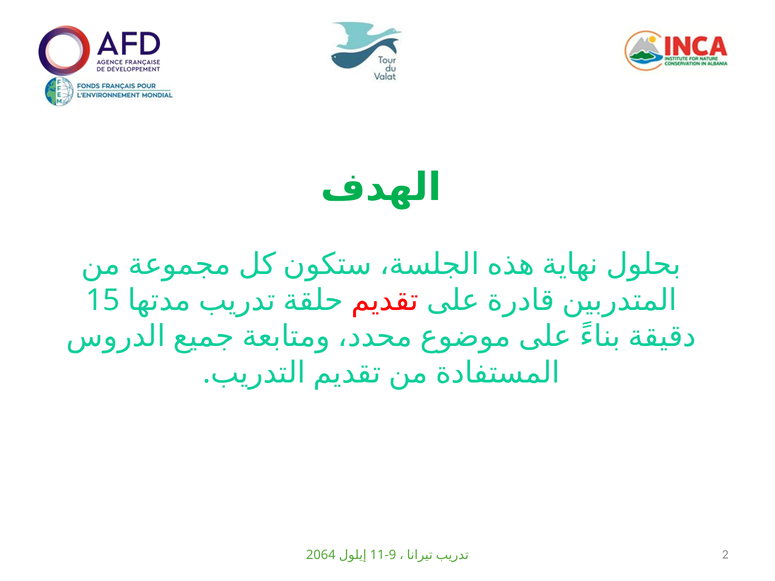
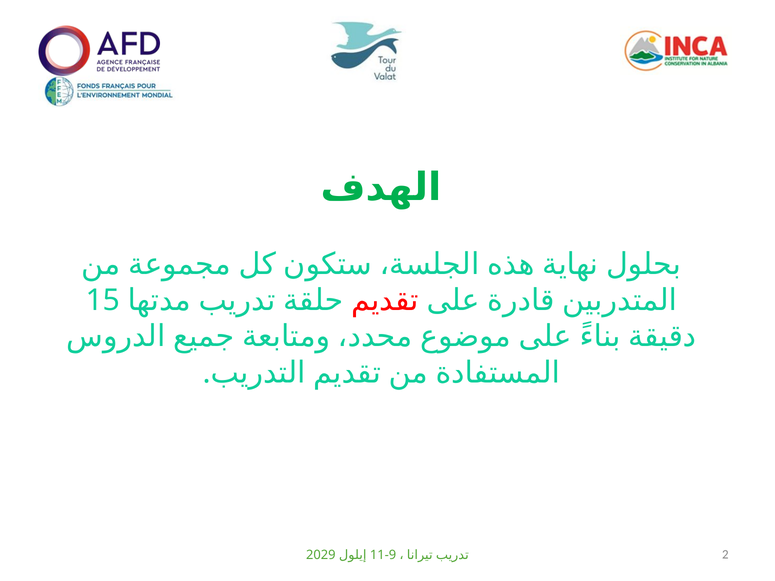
2064: 2064 -> 2029 (321, 555)
